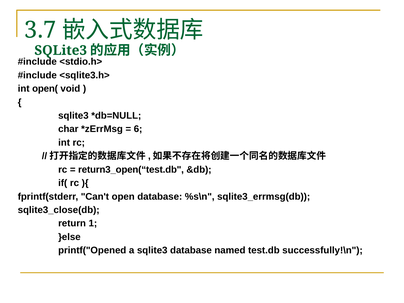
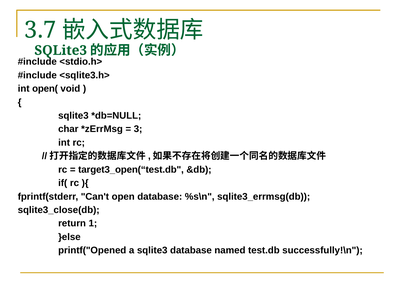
6: 6 -> 3 (138, 129)
return3_open(“test.db: return3_open(“test.db -> target3_open(“test.db (131, 170)
